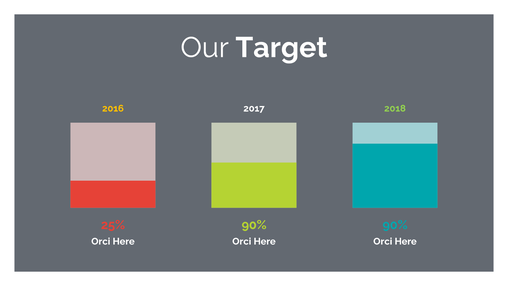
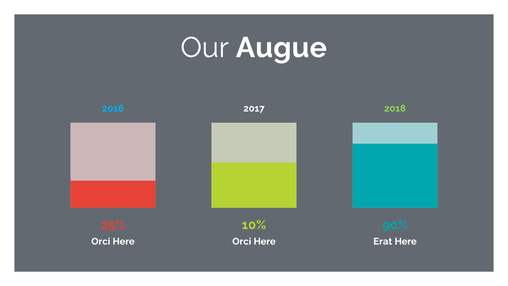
Target: Target -> Augue (281, 48)
2016 colour: yellow -> light blue (113, 108)
25% 90%: 90% -> 10% (254, 225)
Orci: Orci -> Erat (383, 241)
